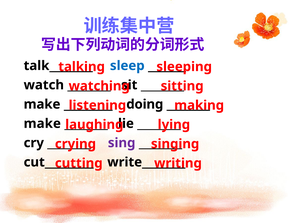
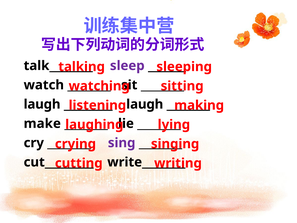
sleep colour: blue -> purple (127, 66)
make: make -> laugh (42, 104)
doing: doing -> laugh (145, 104)
